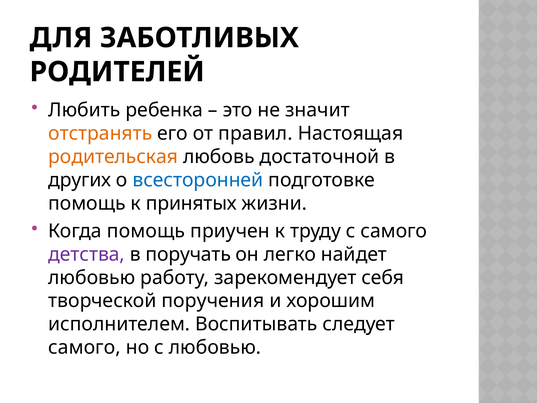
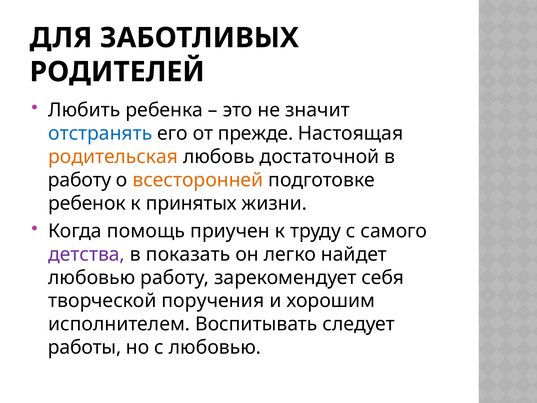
отстранять colour: orange -> blue (100, 133)
правил: правил -> прежде (256, 133)
других: других -> работу (80, 180)
всесторонней colour: blue -> orange (198, 180)
помощь: помощь -> ребенок (87, 203)
поручать: поручать -> показать (188, 254)
самого: самого -> работы (85, 347)
